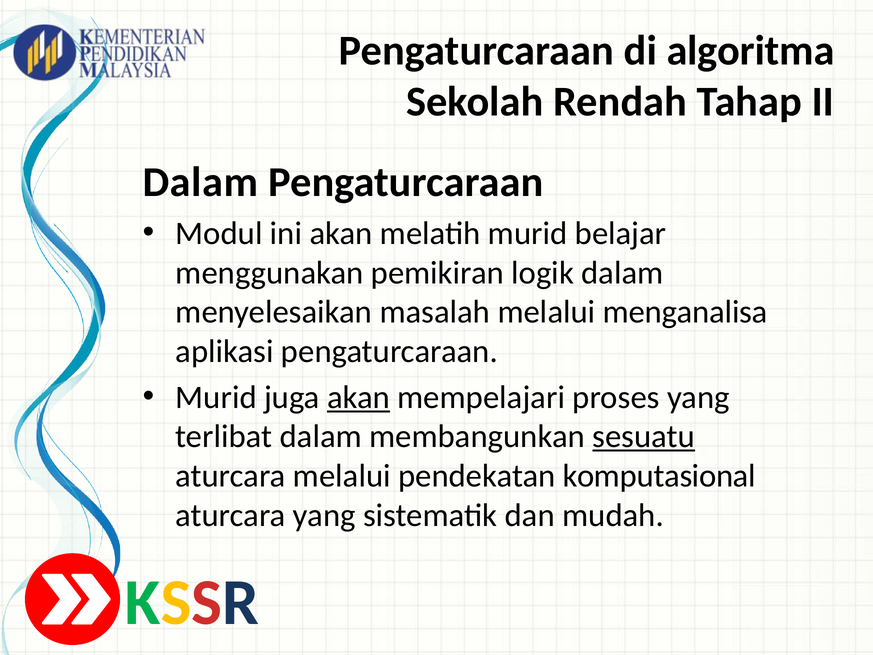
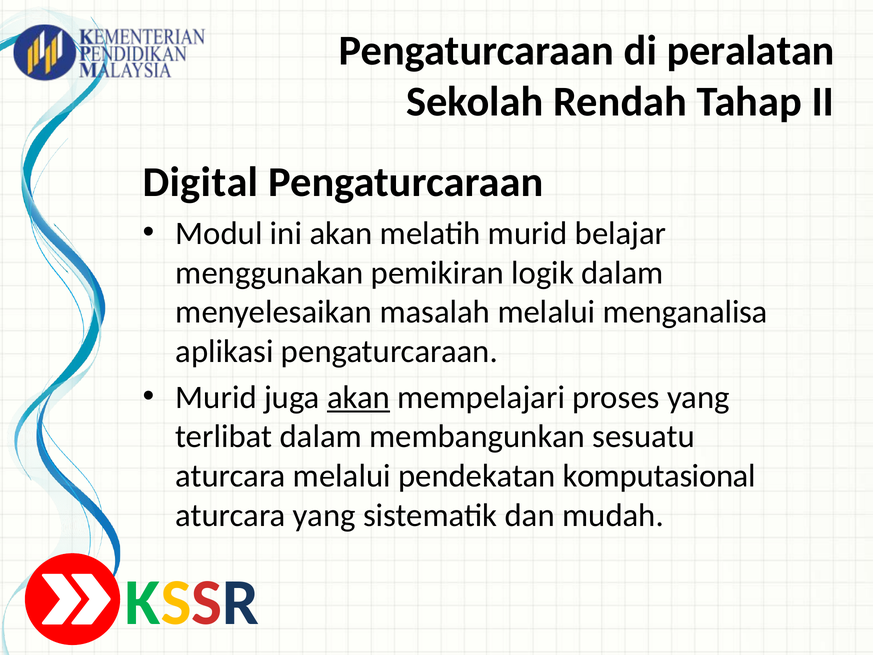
algoritma: algoritma -> peralatan (751, 51)
Dalam: Dalam -> Digital (200, 182)
sesuatu underline: present -> none (644, 436)
